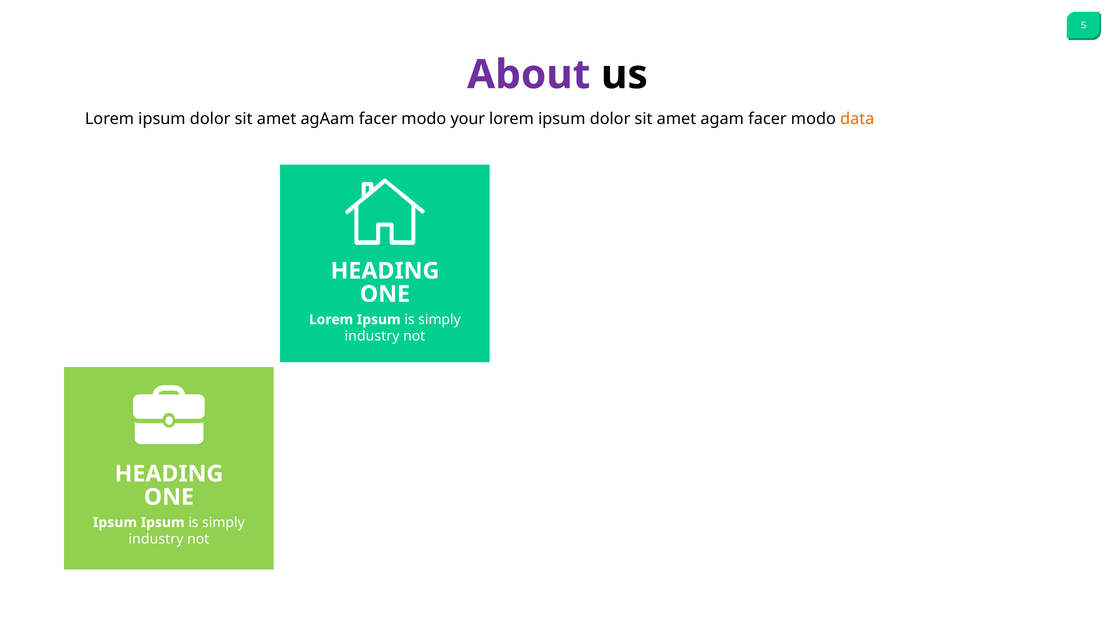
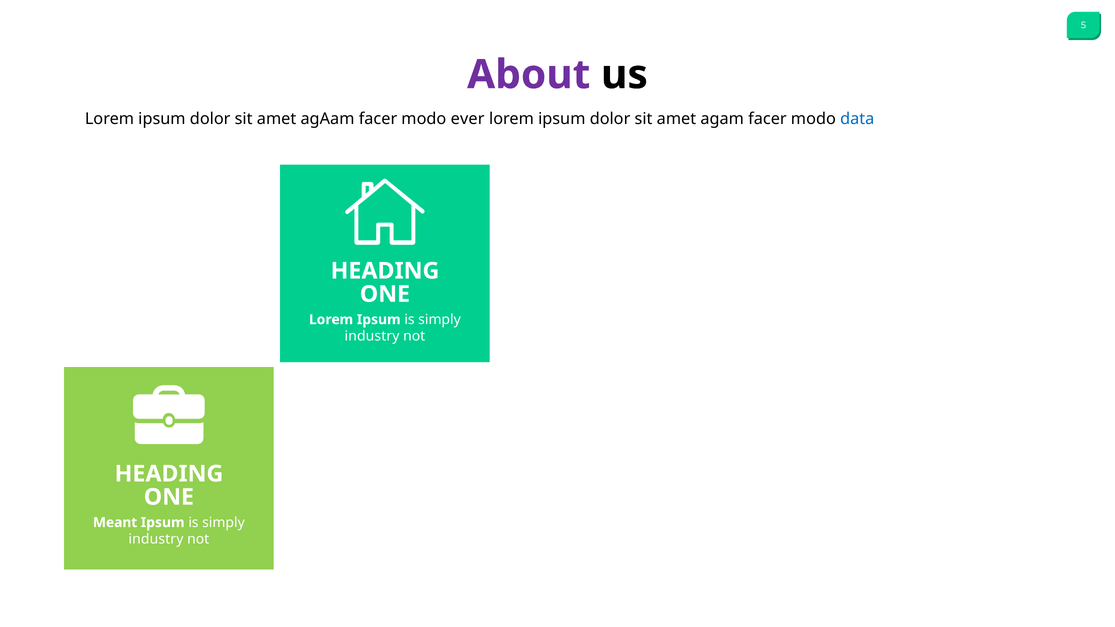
your: your -> ever (468, 119)
data colour: orange -> blue (857, 119)
Ipsum: Ipsum -> Meant (115, 523)
